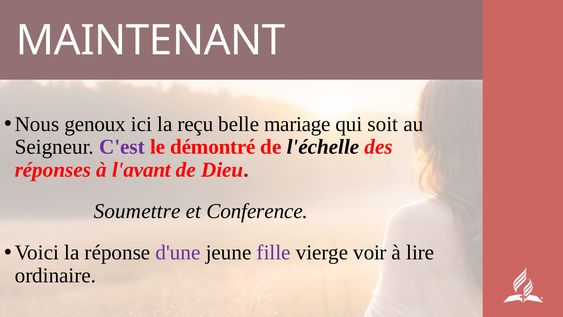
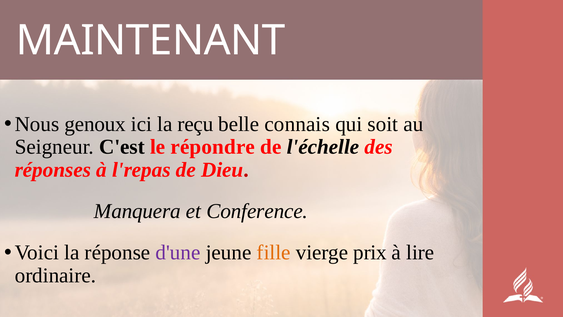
mariage: mariage -> connais (297, 124)
C'est colour: purple -> black (122, 147)
démontré: démontré -> répondre (213, 147)
l'avant: l'avant -> l'repas (141, 170)
Soumettre: Soumettre -> Manquera (137, 211)
fille colour: purple -> orange (274, 252)
voir: voir -> prix (370, 252)
